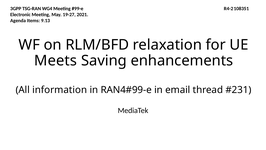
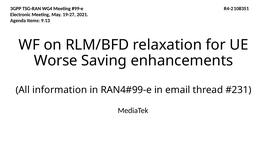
Meets: Meets -> Worse (56, 61)
